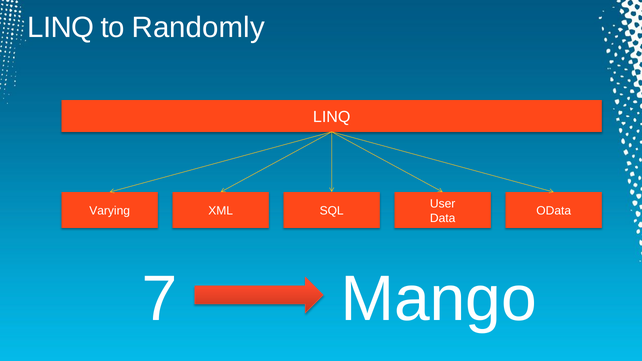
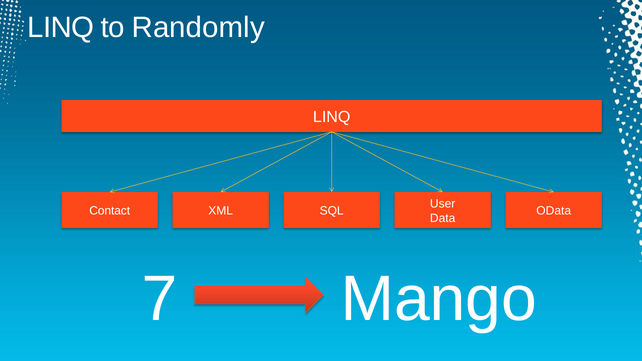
Varying: Varying -> Contact (110, 211)
